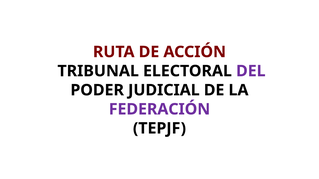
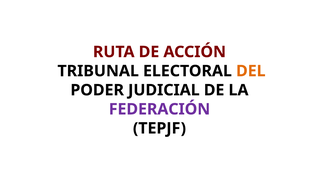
DEL colour: purple -> orange (251, 71)
